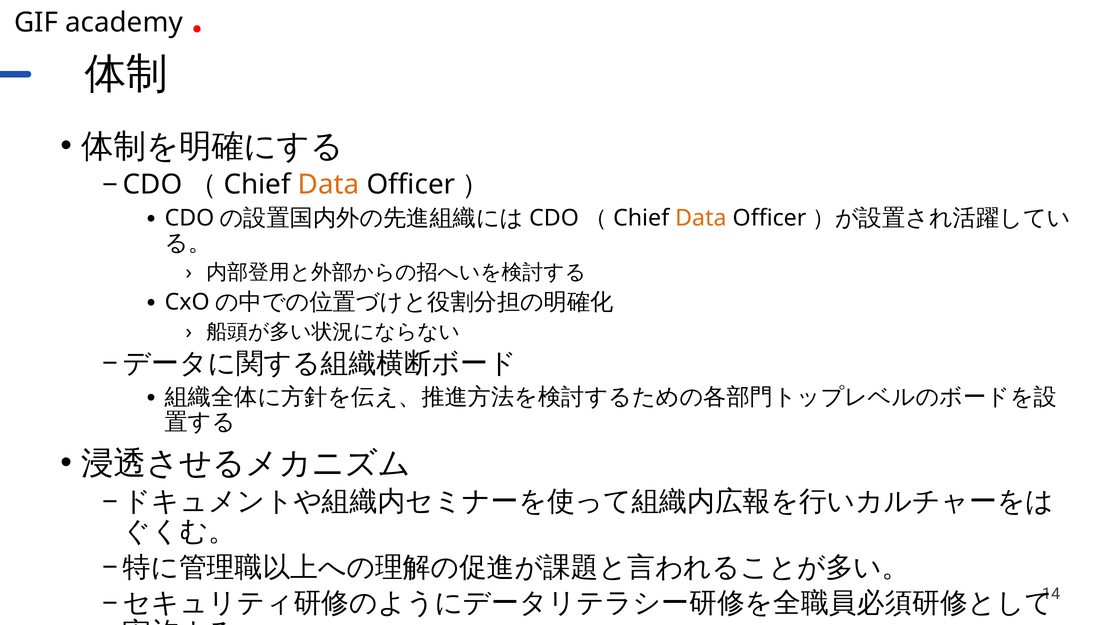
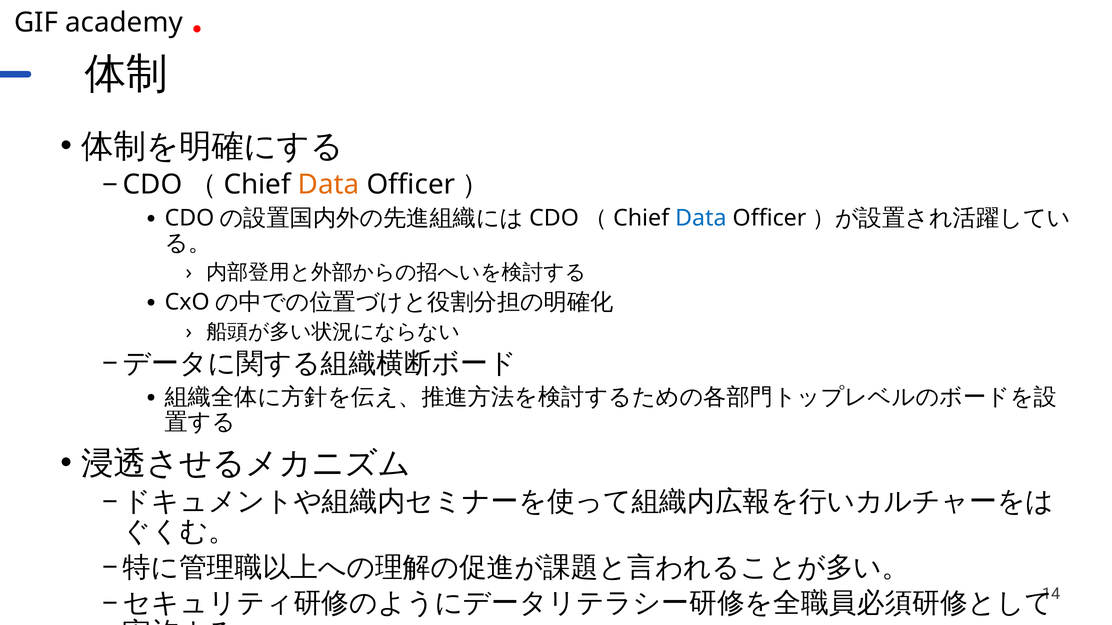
Data colour: orange -> blue (701, 218)
